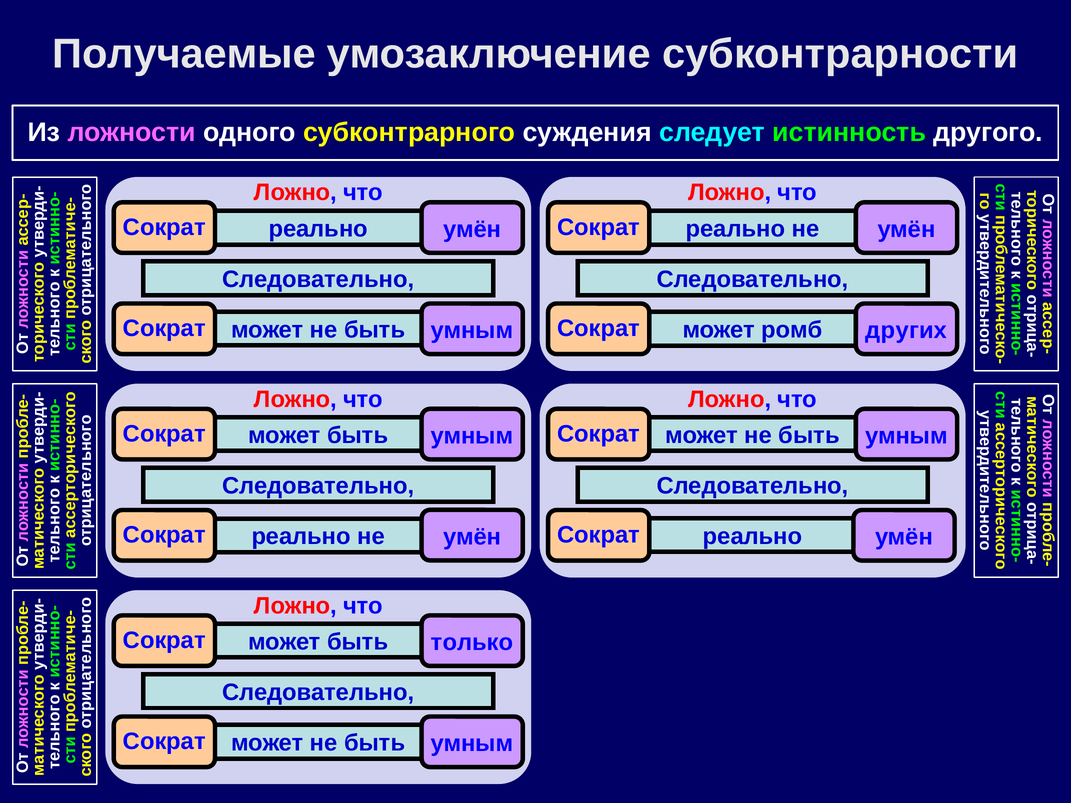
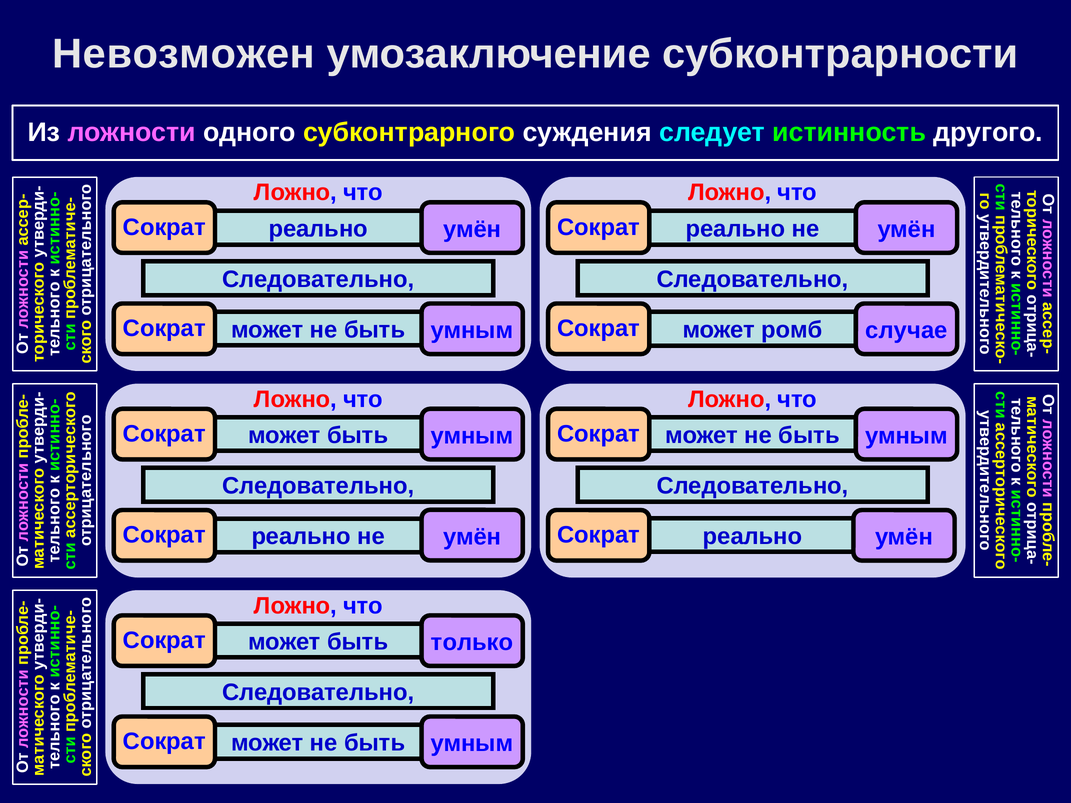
Получаемые: Получаемые -> Невозможен (184, 54)
других: других -> случае (906, 331)
